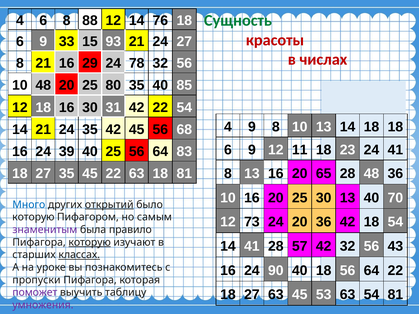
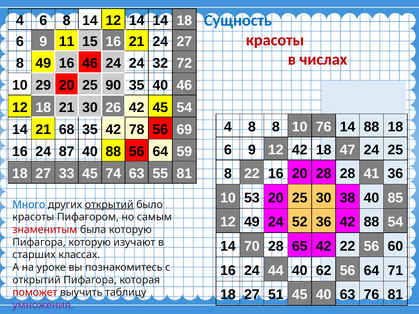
Сущность colour: green -> blue (238, 21)
8 88: 88 -> 14 (90, 21)
14 76: 76 -> 14 (160, 21)
33: 33 -> 11 (67, 42)
15 93: 93 -> 16 (113, 42)
8 21: 21 -> 49 (43, 63)
16 29: 29 -> 46 (90, 63)
24 78: 78 -> 24 (137, 63)
56: 56 -> 72 (184, 63)
10 48: 48 -> 29 (43, 85)
80: 80 -> 90 (113, 85)
40 85: 85 -> 46 (184, 85)
18 16: 16 -> 21 (67, 107)
31: 31 -> 26 (113, 107)
42 22: 22 -> 45 (160, 107)
4 9: 9 -> 8 (252, 127)
10 13: 13 -> 76 (324, 127)
14 18: 18 -> 88 (371, 127)
14 21 24: 24 -> 68 (67, 130)
42 45: 45 -> 78 (137, 130)
68: 68 -> 69 (184, 130)
12 11: 11 -> 42 (300, 150)
23: 23 -> 47 (348, 150)
24 41: 41 -> 25 (395, 150)
39: 39 -> 87 (67, 152)
40 25: 25 -> 88 (113, 152)
83: 83 -> 59 (184, 152)
8 13: 13 -> 22 (252, 174)
20 65: 65 -> 28 (324, 174)
28 48: 48 -> 41 (371, 174)
27 35: 35 -> 33 (67, 174)
45 22: 22 -> 74 (113, 174)
63 18: 18 -> 55 (160, 174)
10 16: 16 -> 53 (252, 198)
30 13: 13 -> 38 (348, 198)
70: 70 -> 85 (395, 198)
которую: которую -> красоты (33, 217)
12 73: 73 -> 49 (252, 222)
24 20: 20 -> 52 (300, 222)
42 18: 18 -> 88 (371, 222)
знаменитым colour: purple -> red (45, 230)
была правило: правило -> которую (130, 230)
которую underline: present -> none (90, 242)
14 41: 41 -> 70 (252, 246)
57: 57 -> 65 (300, 246)
42 32: 32 -> 22 (348, 246)
43: 43 -> 60 (395, 246)
классах underline: present -> none (79, 255)
90: 90 -> 44 (276, 271)
40 18: 18 -> 62 (324, 271)
64 22: 22 -> 71 (395, 271)
пропуски: пропуски -> открытий (37, 280)
27 63: 63 -> 51 (276, 295)
45 53: 53 -> 40 (324, 295)
63 54: 54 -> 76 (371, 295)
поможет colour: purple -> red (35, 293)
